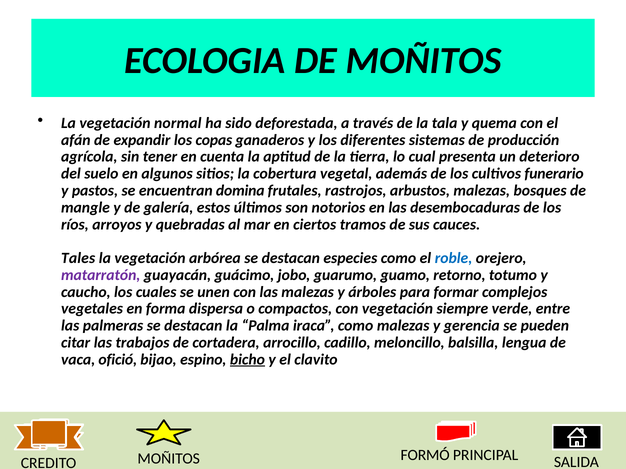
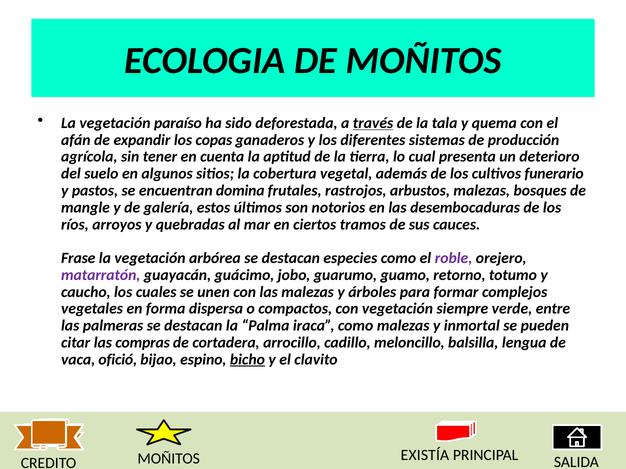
normal: normal -> paraíso (178, 123)
través underline: none -> present (373, 123)
Tales: Tales -> Frase (78, 258)
roble colour: blue -> purple (454, 258)
gerencia: gerencia -> inmortal (472, 326)
trabajos: trabajos -> compras (143, 343)
FORMÓ: FORMÓ -> EXISTÍA (425, 455)
